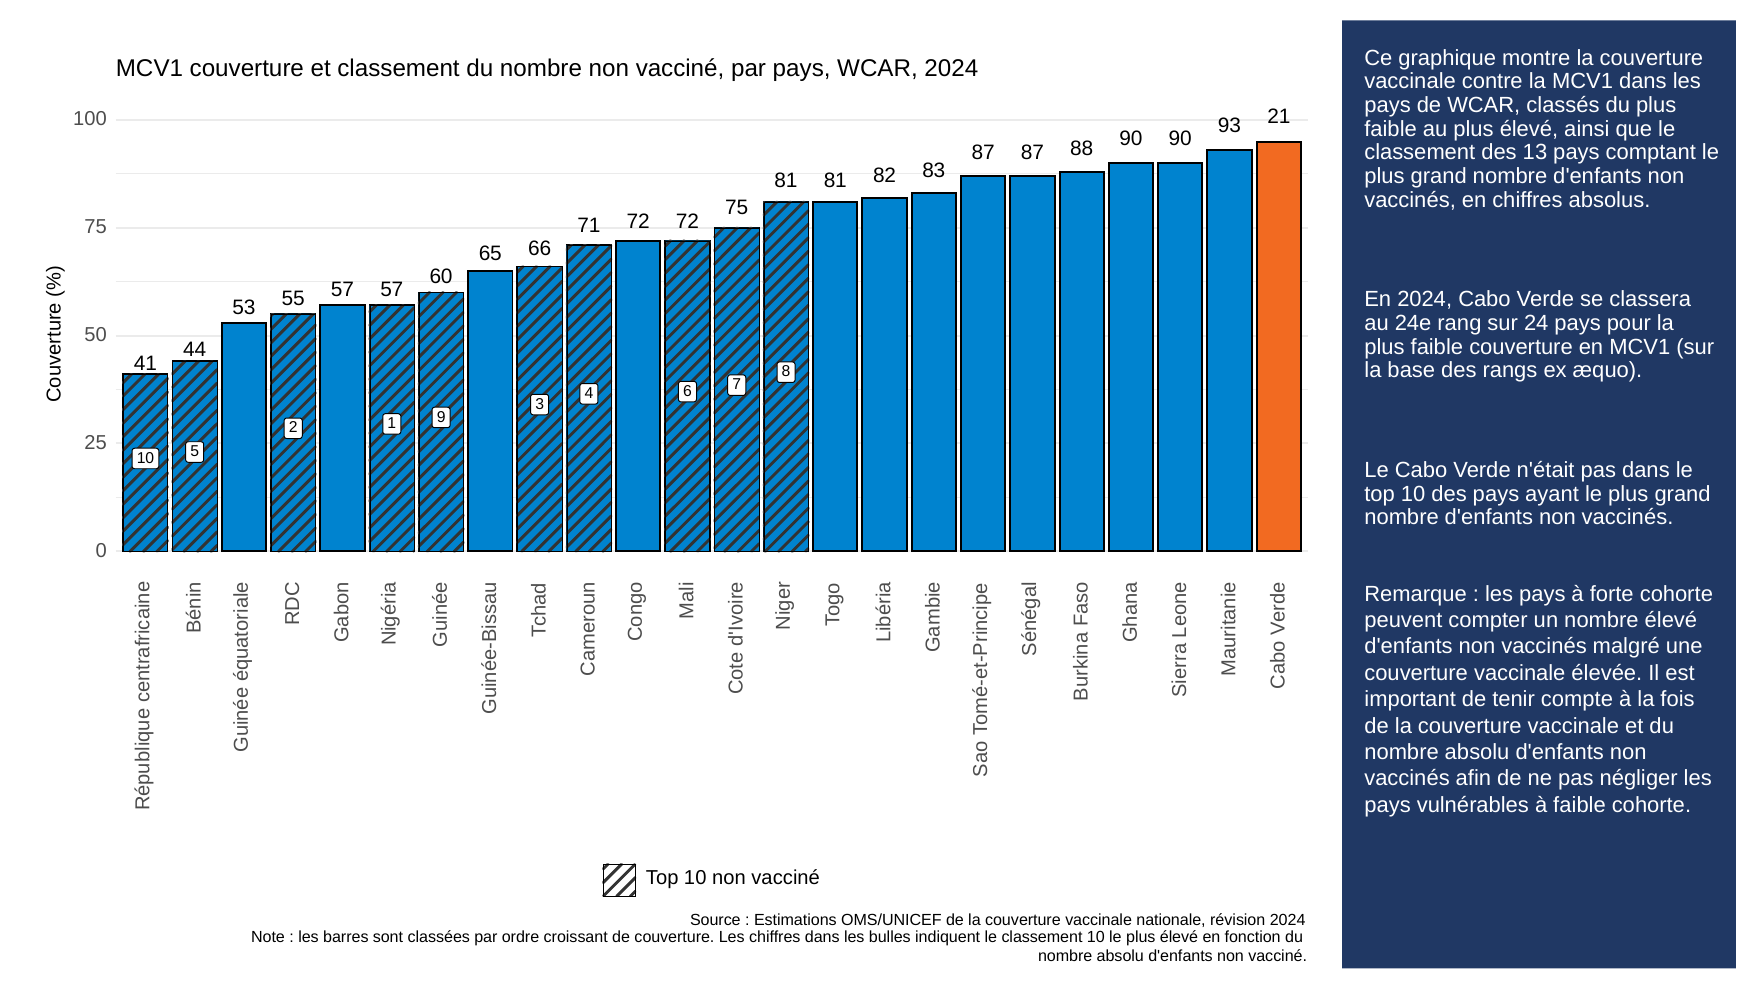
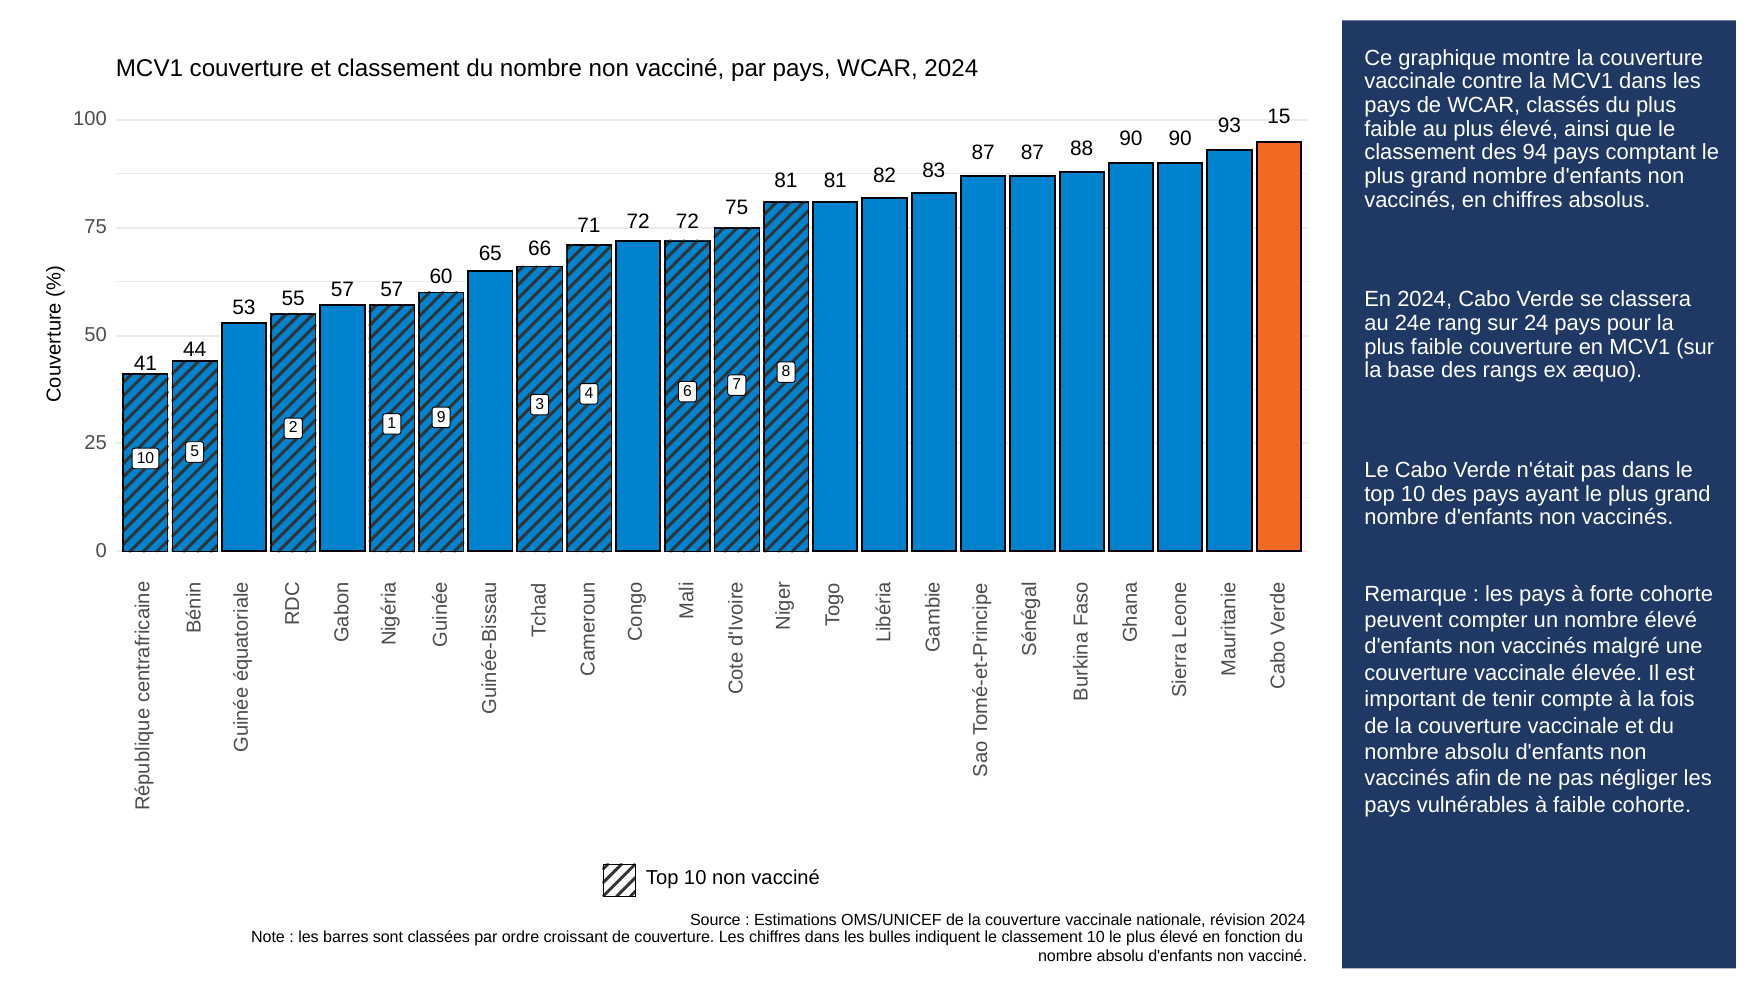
21: 21 -> 15 (1279, 116)
13: 13 -> 94 (1535, 153)
